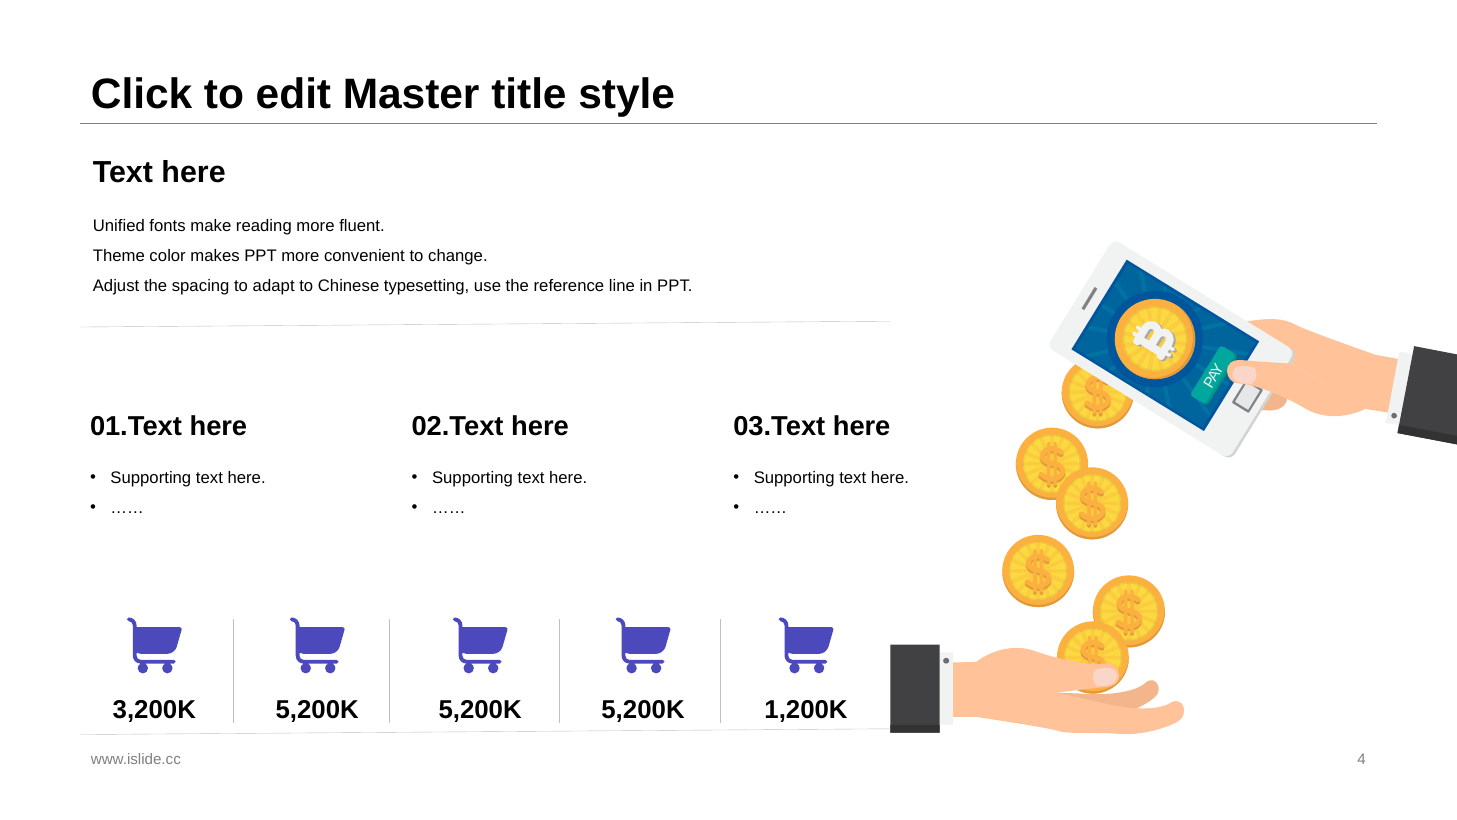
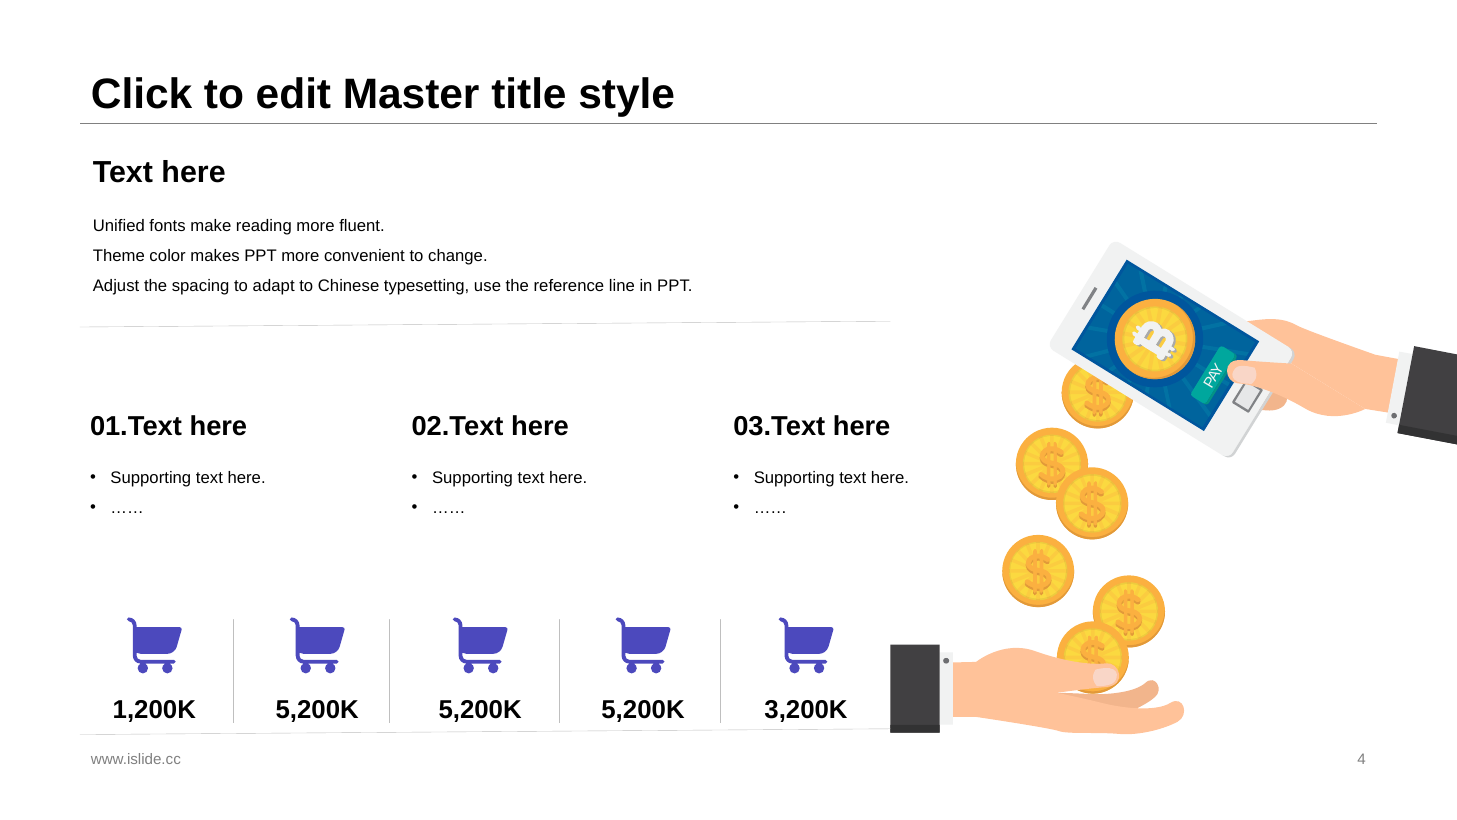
3,200K: 3,200K -> 1,200K (154, 710)
1,200K: 1,200K -> 3,200K (806, 710)
